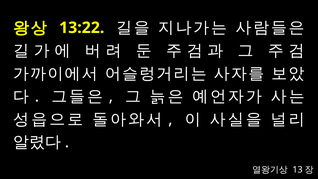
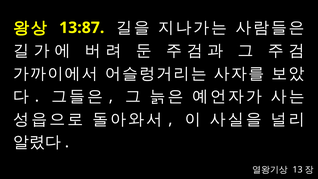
13:22: 13:22 -> 13:87 (82, 28)
